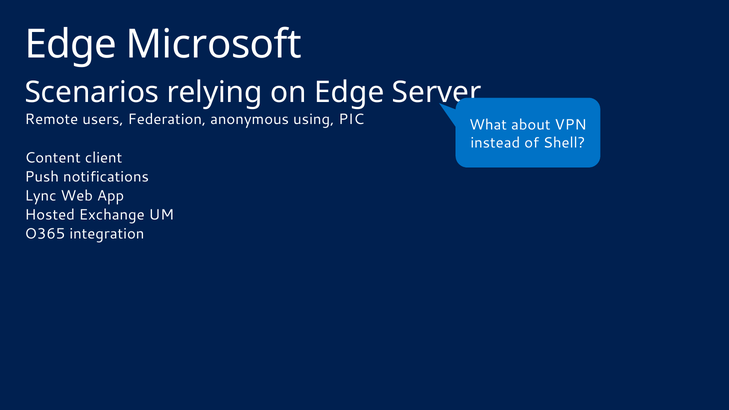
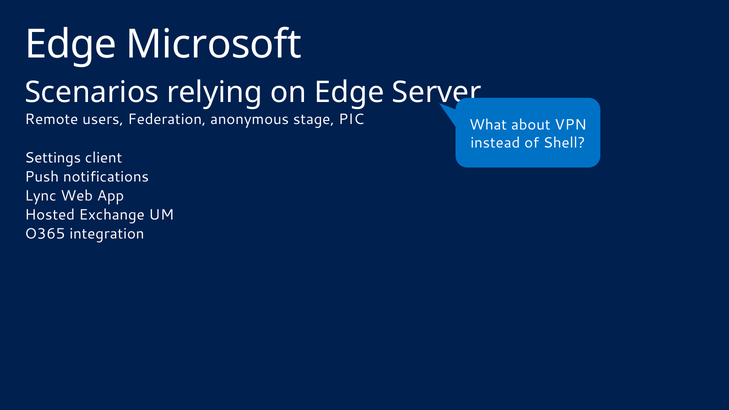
using: using -> stage (314, 120)
Content: Content -> Settings (53, 158)
